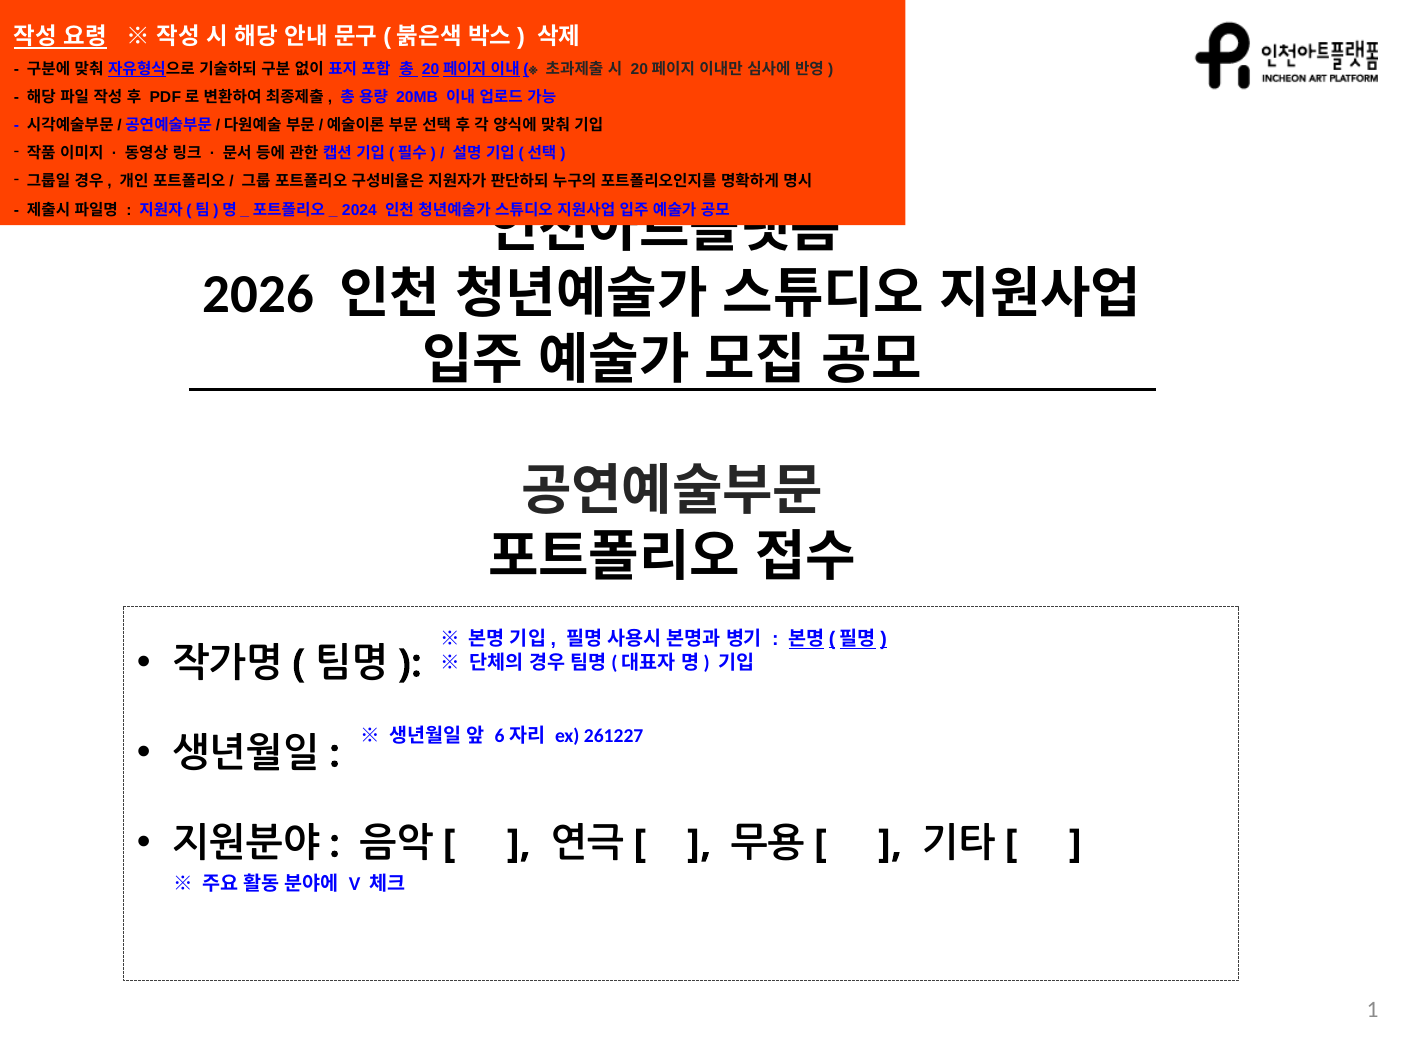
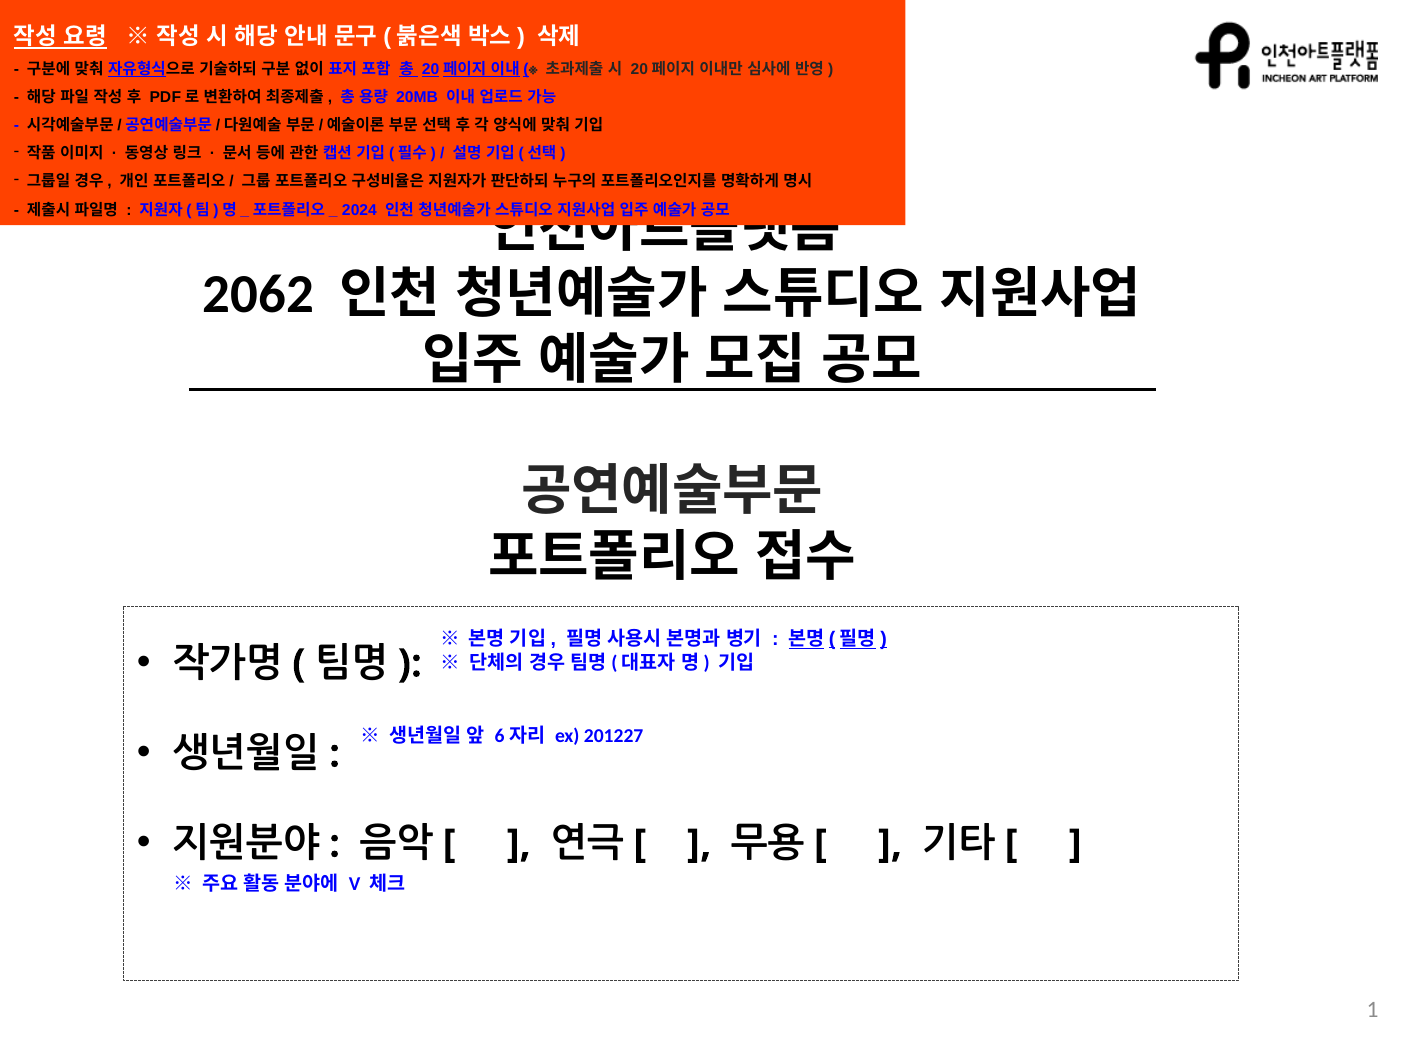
2026: 2026 -> 2062 (258, 294)
261227: 261227 -> 201227 (614, 737)
